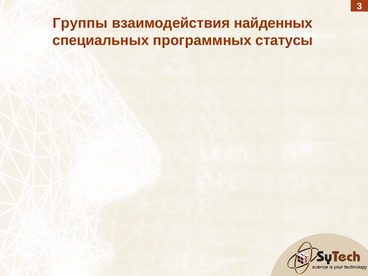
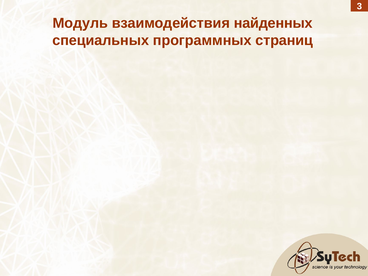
Группы: Группы -> Модуль (80, 23)
статусы: статусы -> страниц (284, 40)
